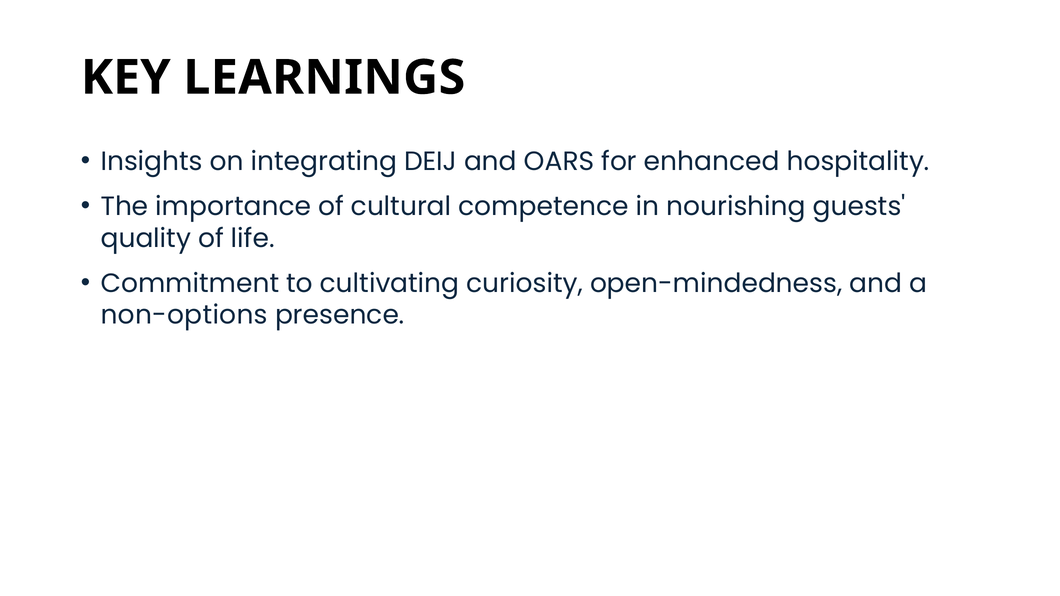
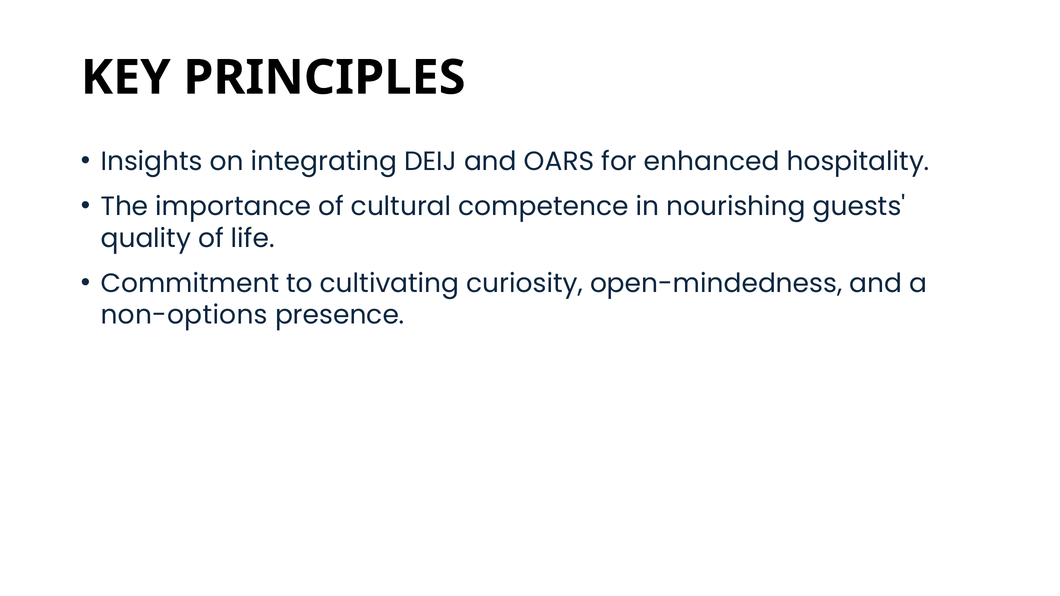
LEARNINGS: LEARNINGS -> PRINCIPLES (324, 78)
